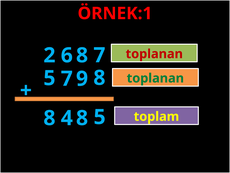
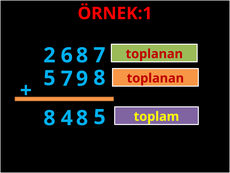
toplanan colour: green -> red (155, 78)
